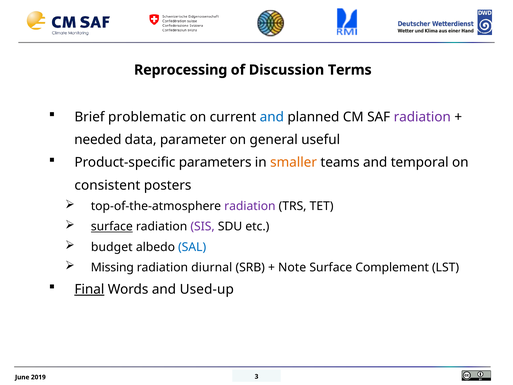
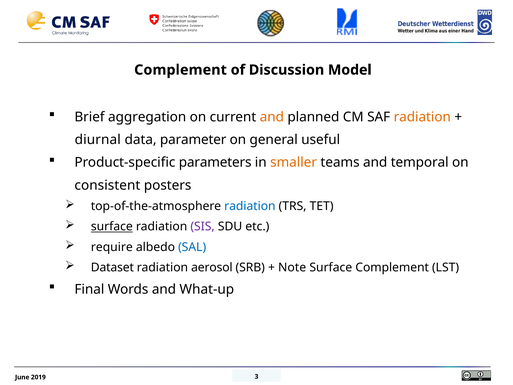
Reprocessing: Reprocessing -> Complement (181, 70)
Terms: Terms -> Model (350, 70)
problematic: problematic -> aggregation (147, 117)
and colour: blue -> orange (272, 117)
radiation colour: purple -> orange (422, 117)
needed: needed -> diurnal (98, 140)
radiation colour: purple -> blue (250, 206)
budget: budget -> require (112, 247)
Missing: Missing -> Dataset (112, 267)
diurnal: diurnal -> aerosol (212, 267)
Final underline: present -> none (89, 289)
Used-up: Used-up -> What-up (207, 289)
